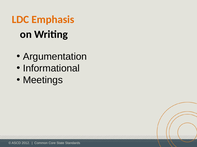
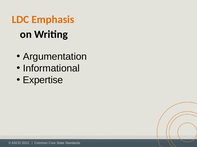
Meetings: Meetings -> Expertise (43, 80)
